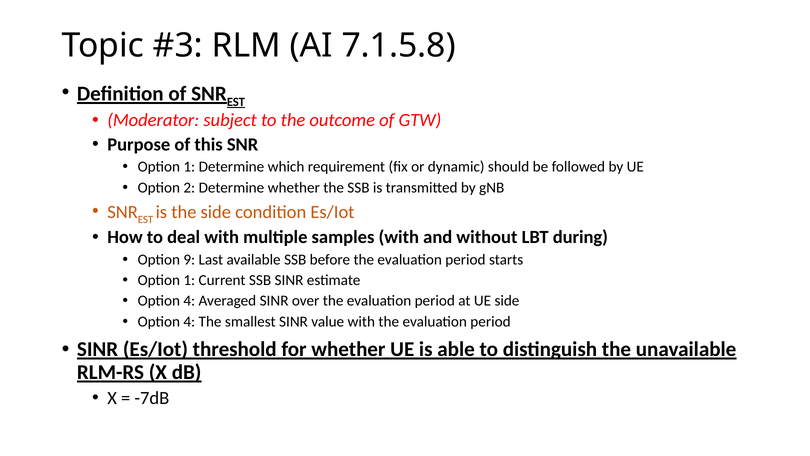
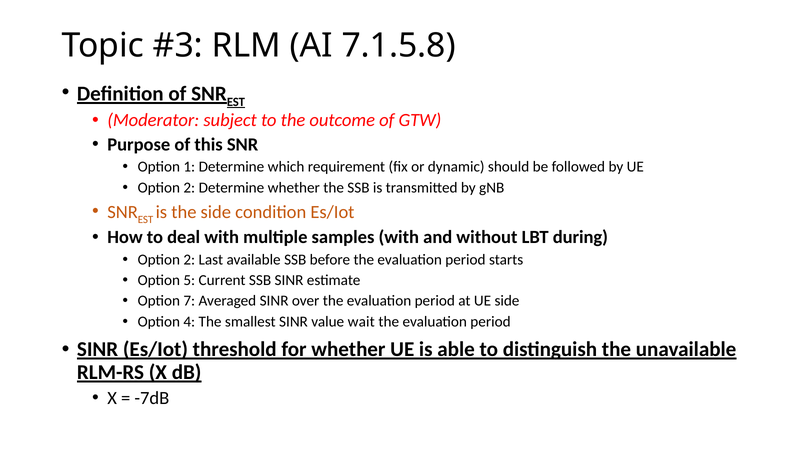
9: 9 -> 2 (189, 259)
1: 1 -> 5 (189, 280)
4: 4 -> 7 (189, 301)
value with: with -> wait (361, 321)
